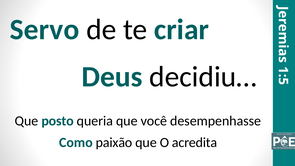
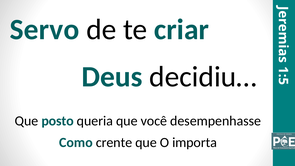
paixão: paixão -> crente (114, 142)
acredita: acredita -> importa (195, 142)
